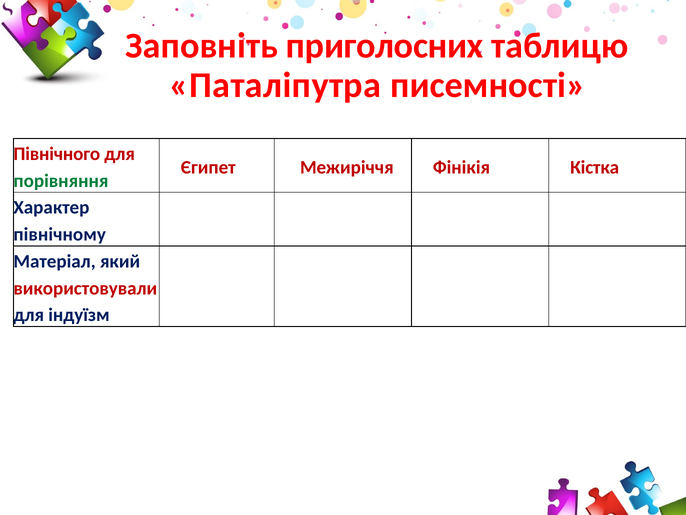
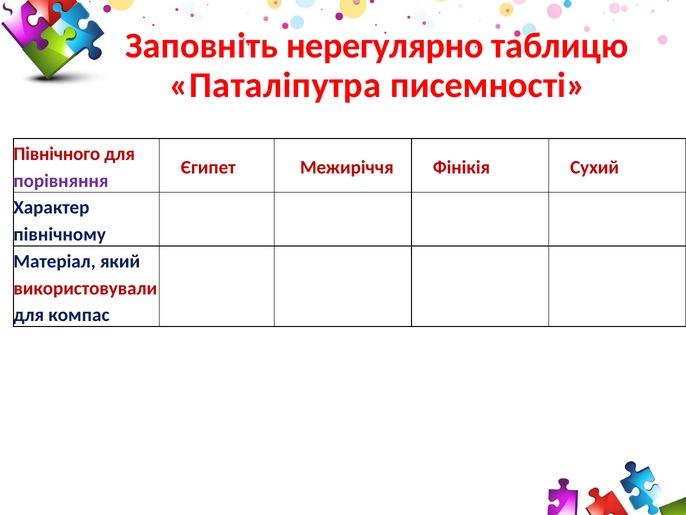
приголосних: приголосних -> нерегулярно (385, 46)
Кістка: Кістка -> Сухий (595, 167)
порівняння colour: green -> purple (61, 181)
індуїзм: індуїзм -> компас (79, 315)
